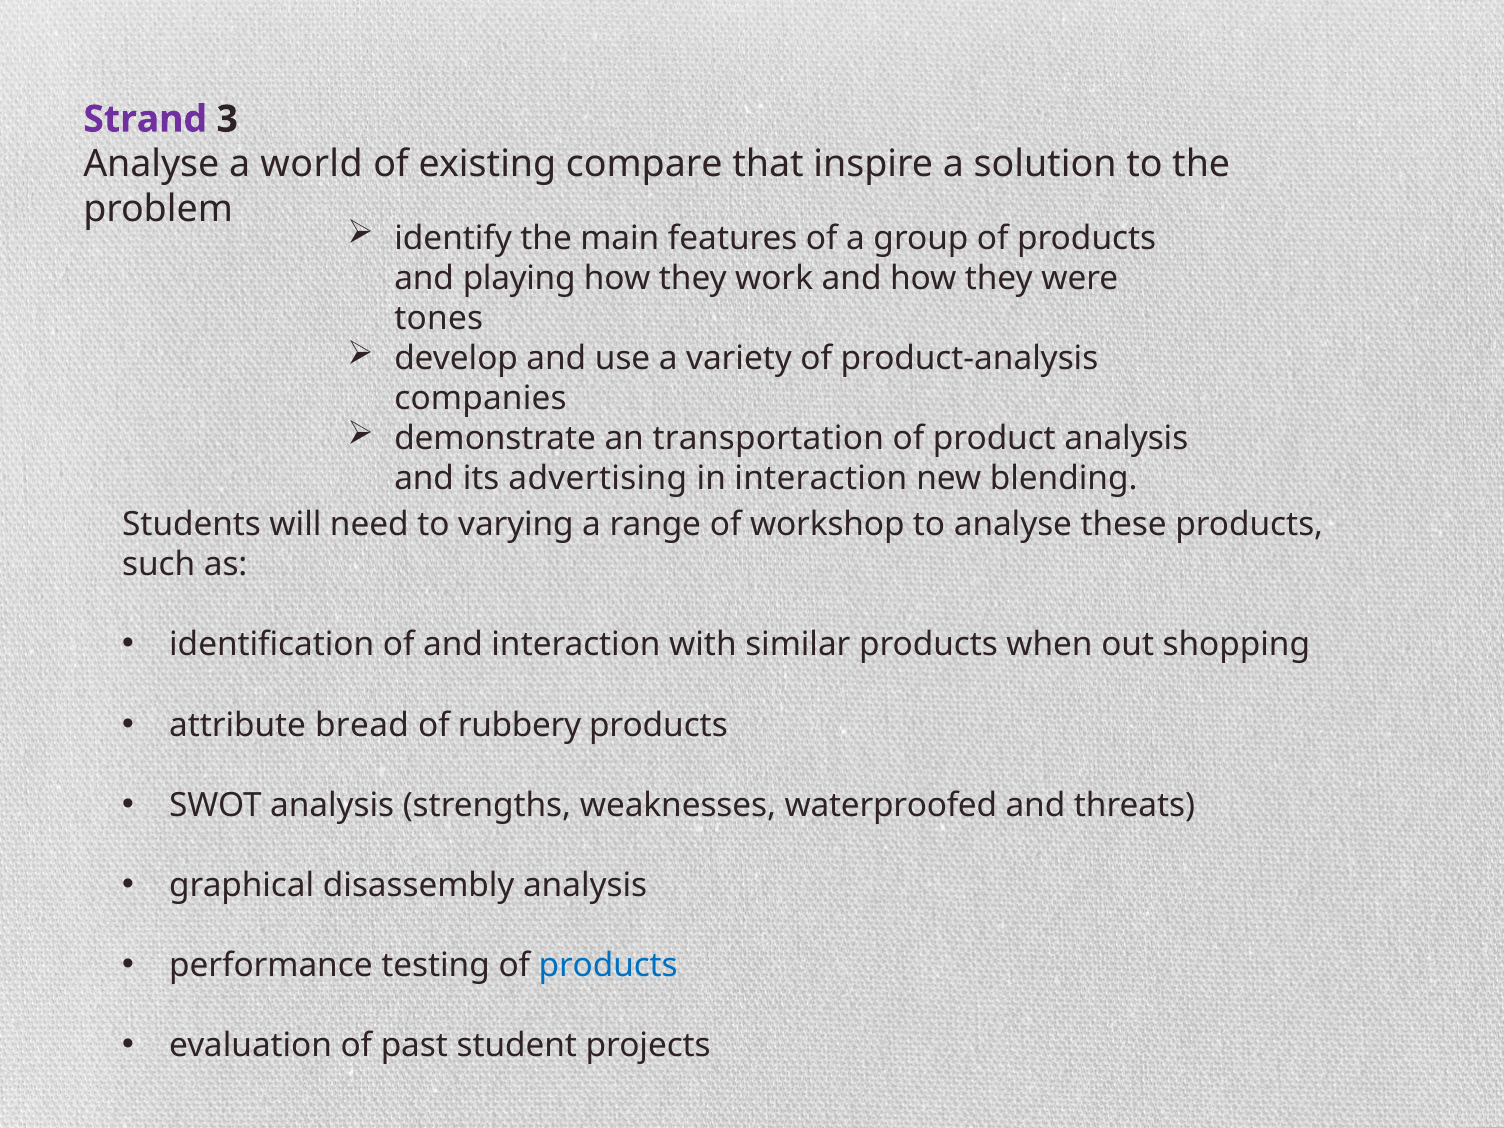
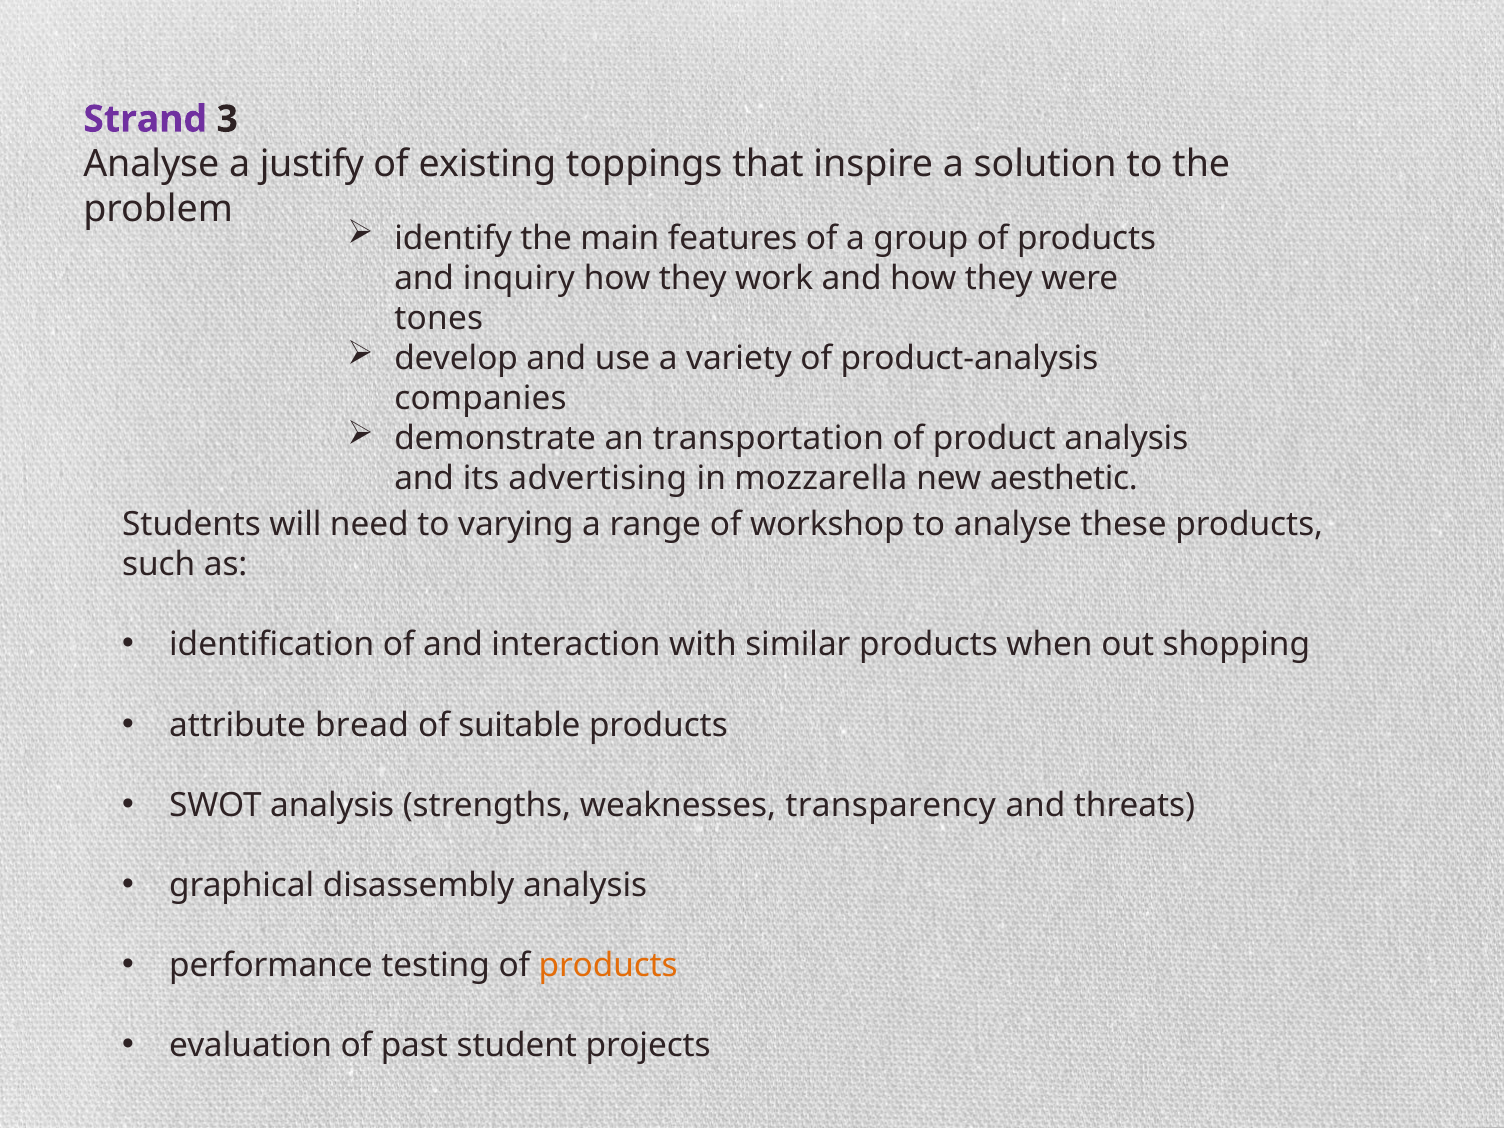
world: world -> justify (312, 164)
compare: compare -> toppings (644, 164)
playing: playing -> inquiry (519, 278)
in interaction: interaction -> mozzarella (821, 479)
blending: blending -> aesthetic (1064, 479)
rubbery: rubbery -> suitable (519, 725)
waterproofed: waterproofed -> transparency (891, 805)
products colour: blue -> orange (608, 966)
